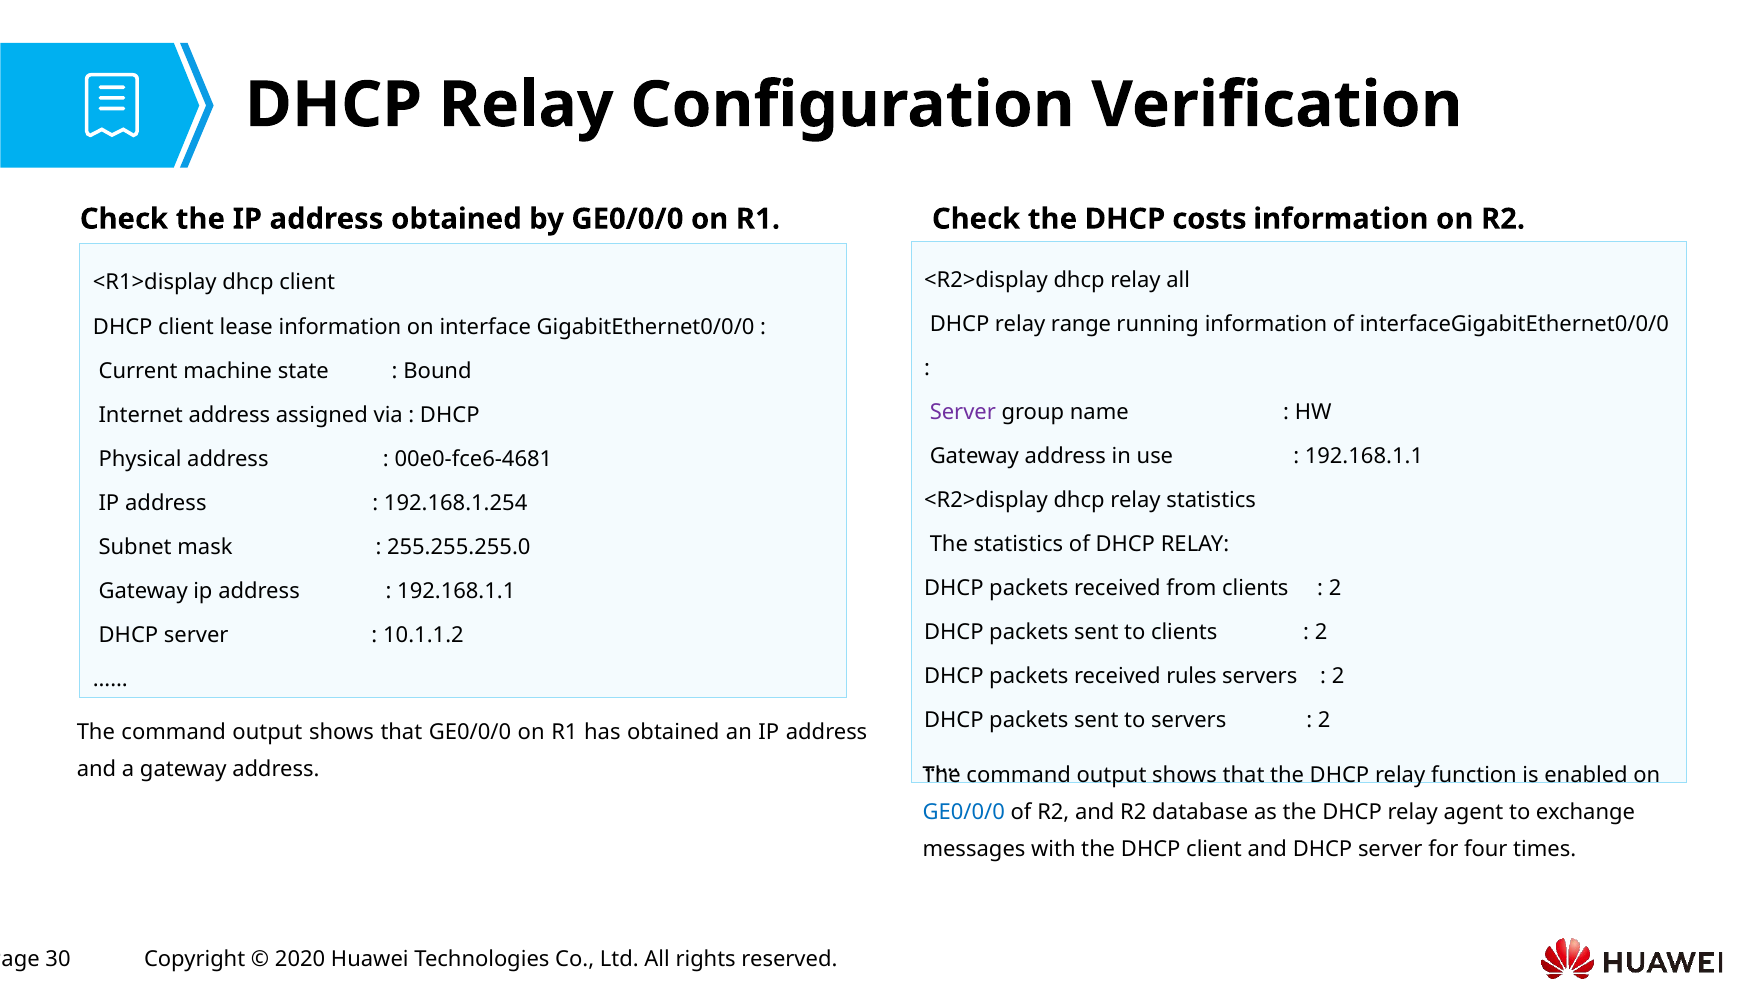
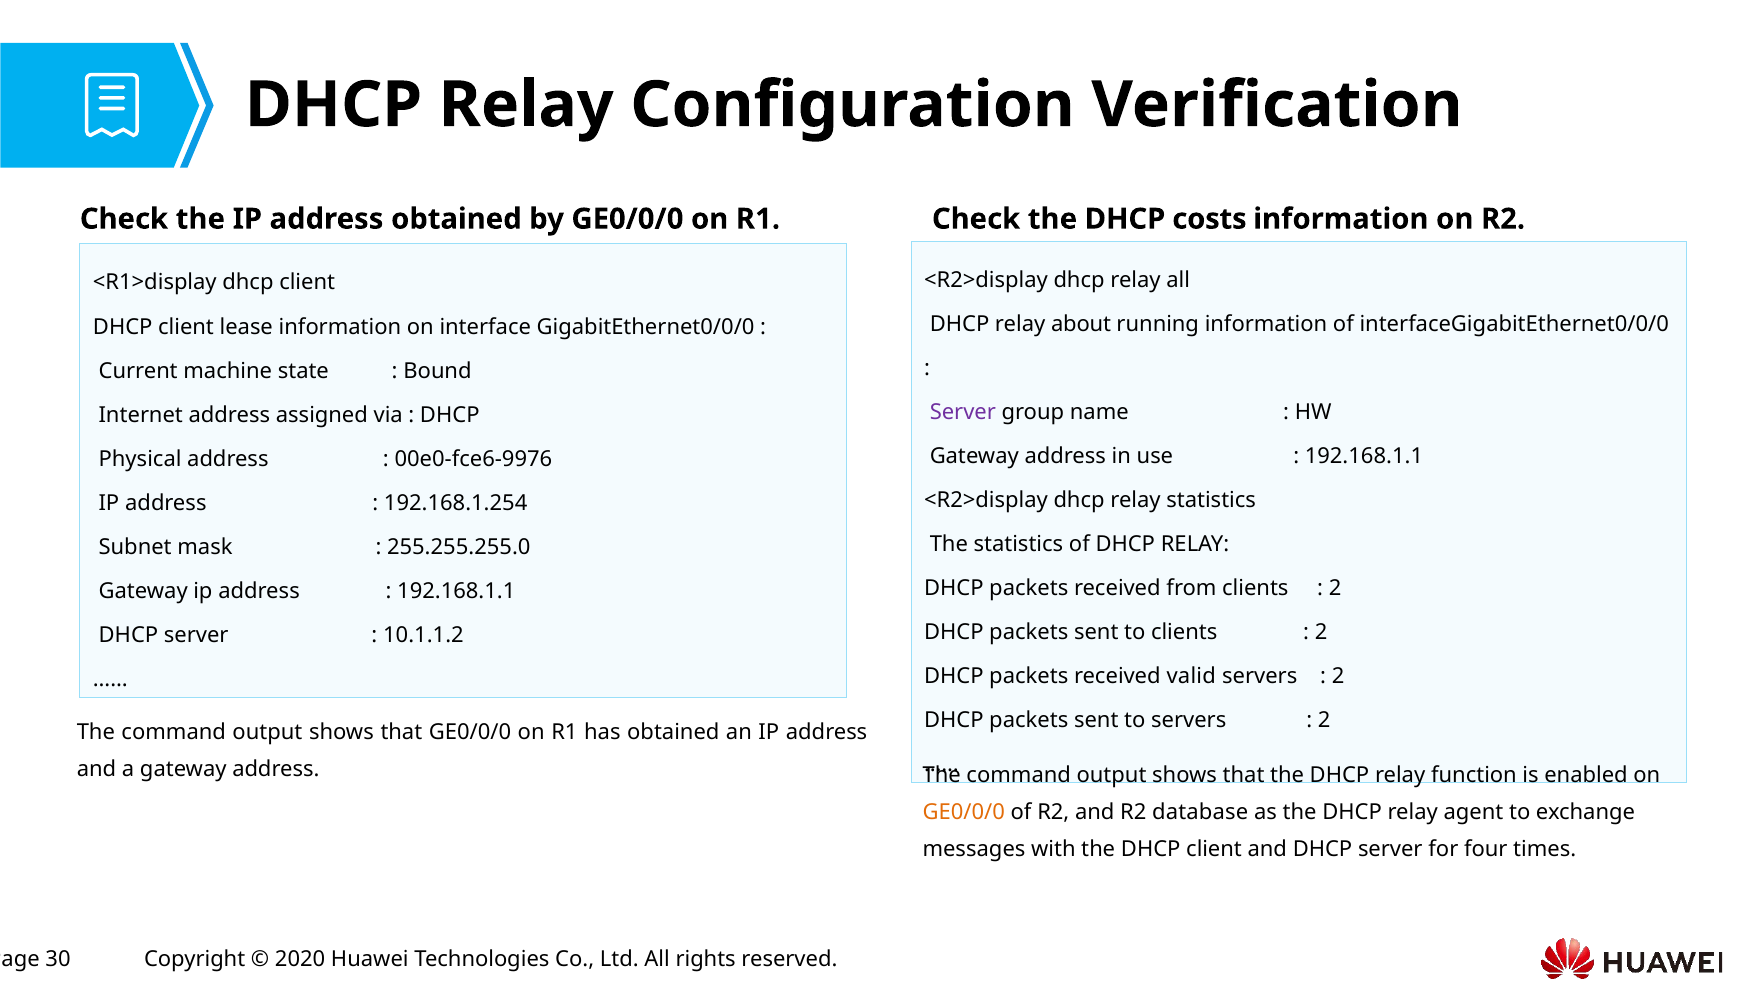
range: range -> about (1081, 325)
00e0-fce6-4681: 00e0-fce6-4681 -> 00e0-fce6-9976 (473, 459)
rules: rules -> valid (1191, 677)
GE0/0/0 colour: blue -> orange (964, 812)
